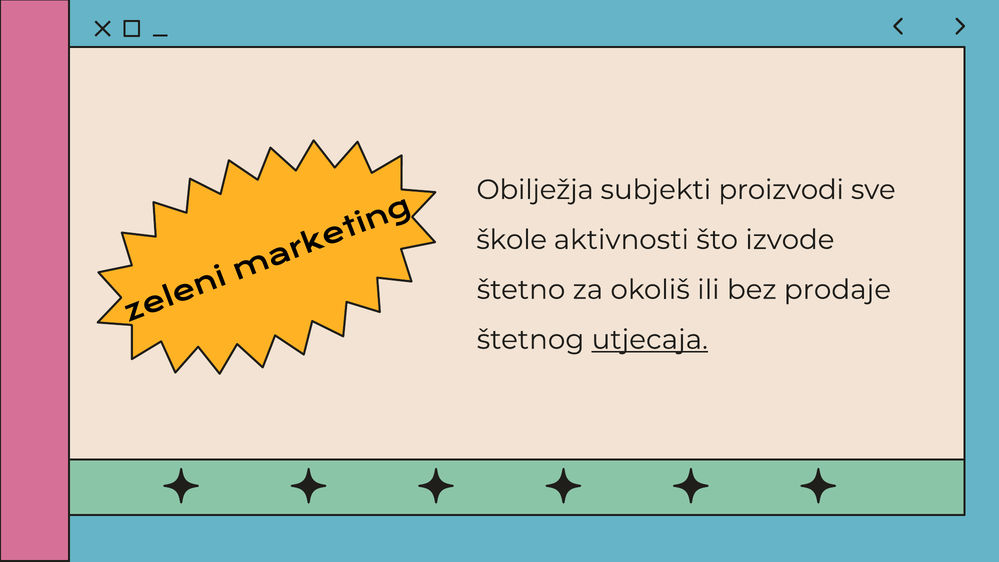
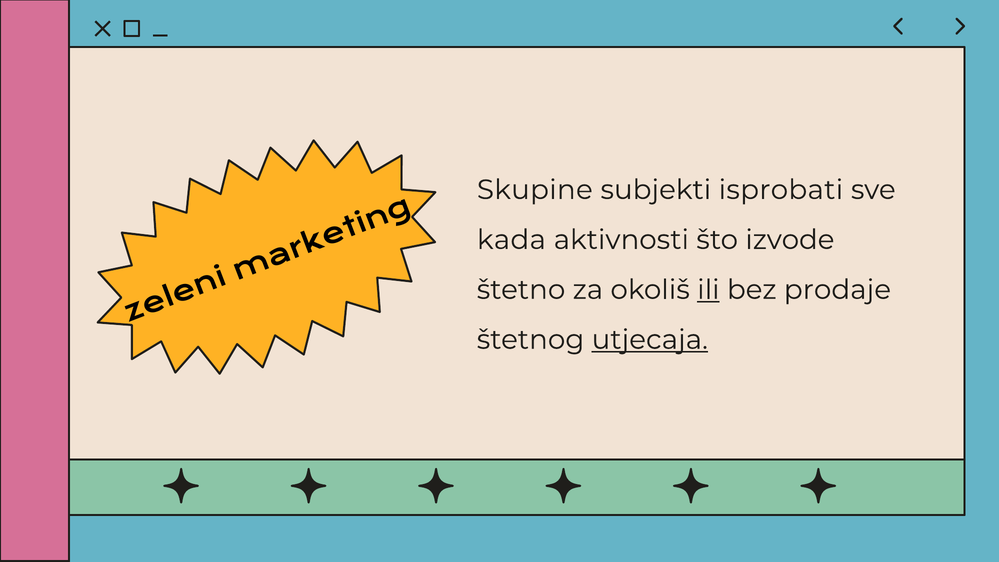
Obilježja: Obilježja -> Skupine (535, 190)
proizvodi: proizvodi -> isprobati (781, 190)
škole: škole -> kada (511, 240)
ili underline: none -> present (708, 290)
